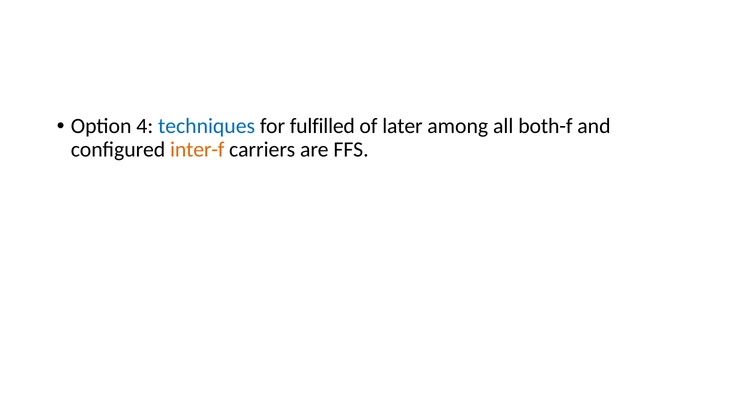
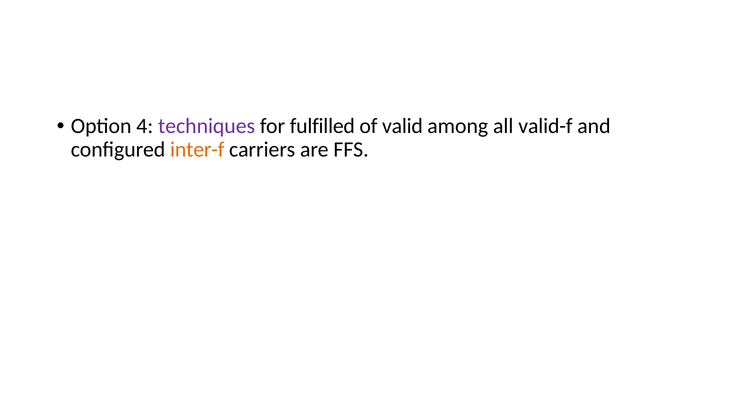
techniques colour: blue -> purple (207, 126)
later: later -> valid (402, 126)
both-f: both-f -> valid-f (545, 126)
